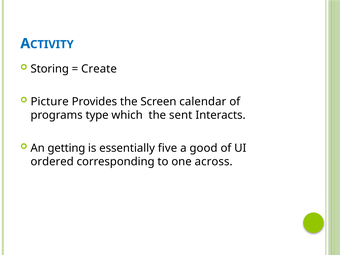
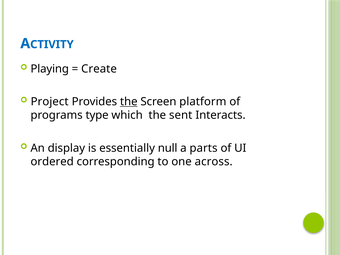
Storing: Storing -> Playing (50, 69)
Picture: Picture -> Project (50, 102)
the underline: none -> present (129, 102)
calendar: calendar -> platform (203, 102)
getting: getting -> display (66, 148)
five: five -> null (168, 148)
good: good -> parts (204, 148)
